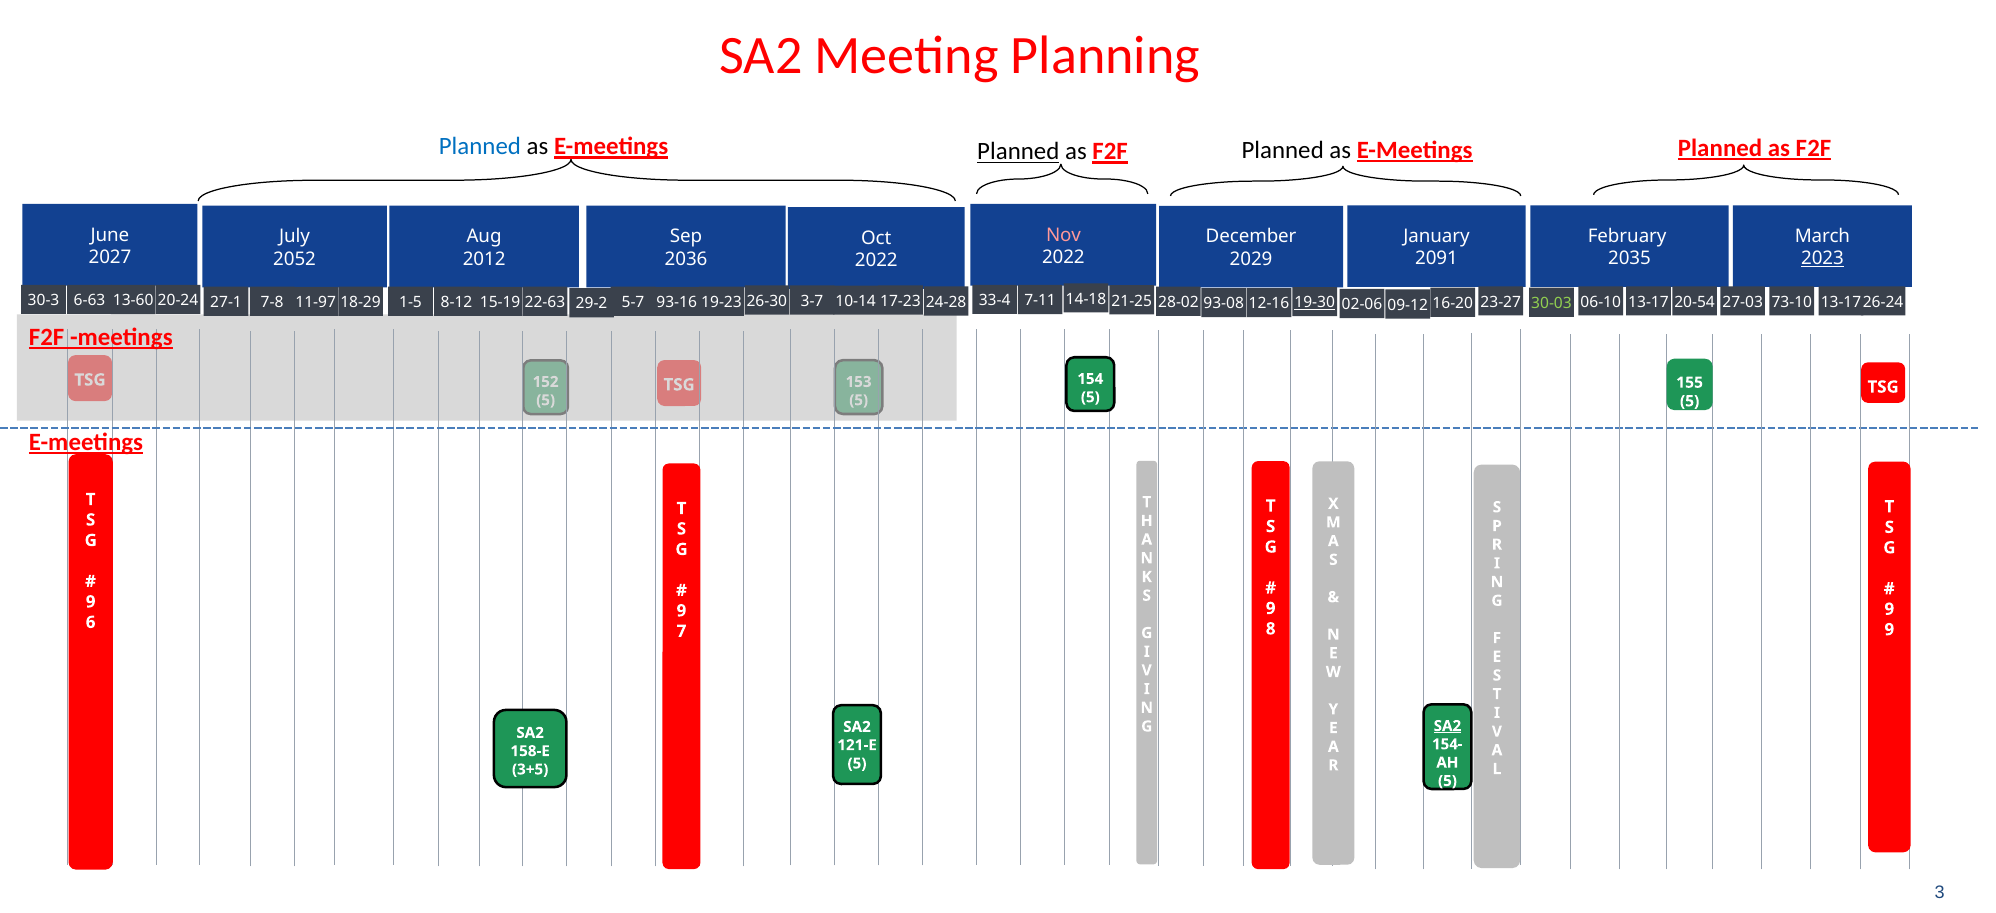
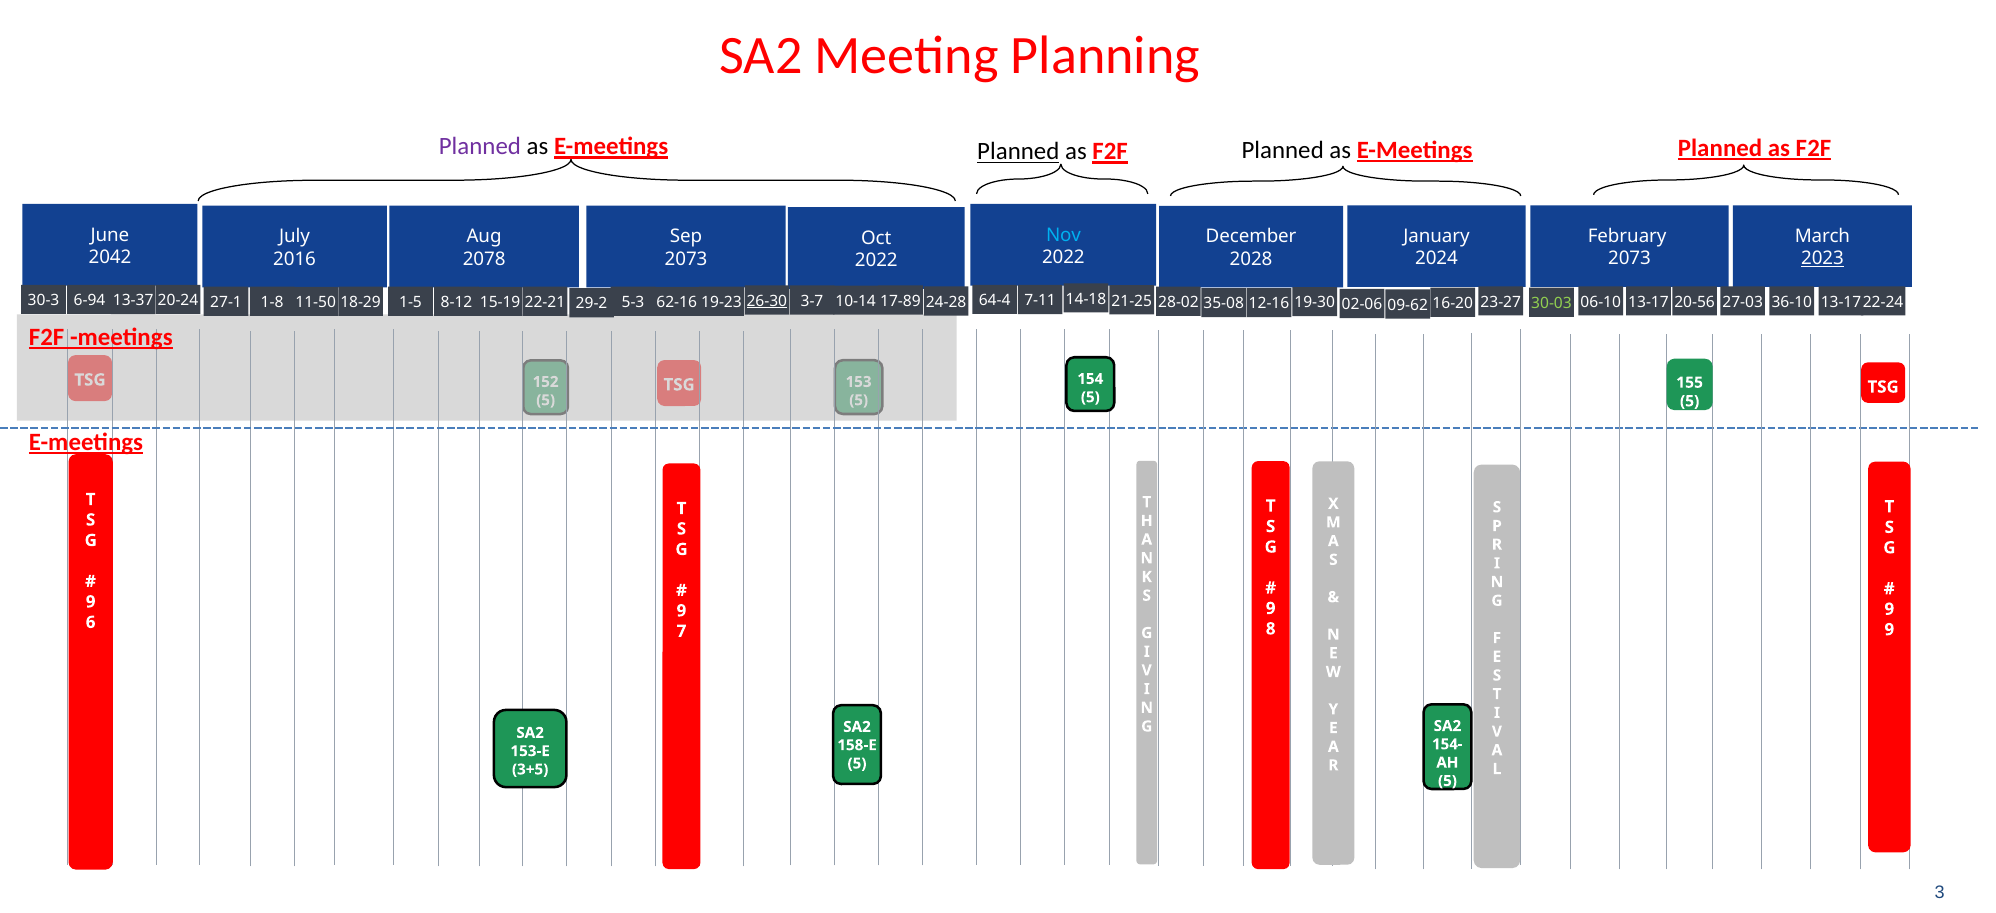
Planned colour: blue -> purple (480, 147)
Nov colour: pink -> light blue (1063, 235)
2027: 2027 -> 2042 (110, 257)
2091: 2091 -> 2024 (1436, 259)
2035: 2035 -> 2073 (1630, 259)
2052: 2052 -> 2016 (295, 259)
2012: 2012 -> 2078 (484, 259)
2036: 2036 -> 2073 (686, 259)
2029: 2029 -> 2028 (1251, 259)
6-63: 6-63 -> 6-94 (90, 300)
13-60: 13-60 -> 13-37 (133, 301)
93-08: 93-08 -> 35-08 (1224, 304)
19-30 underline: present -> none (1315, 303)
09-12: 09-12 -> 09-62 (1408, 305)
26-30 underline: none -> present (767, 301)
17-23: 17-23 -> 17-89 (900, 301)
73-10: 73-10 -> 36-10 (1792, 302)
26-24: 26-24 -> 22-24 (1883, 302)
33-4: 33-4 -> 64-4 (995, 300)
7-8: 7-8 -> 1-8 (272, 302)
22-63: 22-63 -> 22-21 (545, 302)
11-97: 11-97 -> 11-50 (316, 302)
93-16: 93-16 -> 62-16 (677, 302)
20-54: 20-54 -> 20-56 (1695, 302)
5-7: 5-7 -> 5-3 (633, 302)
SA2 underline: present -> none (1447, 726)
121-E: 121-E -> 158-E (857, 745)
158-E: 158-E -> 153-E (530, 751)
